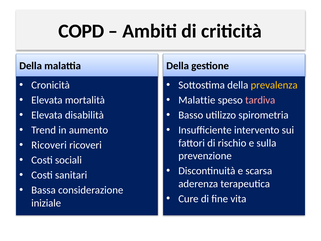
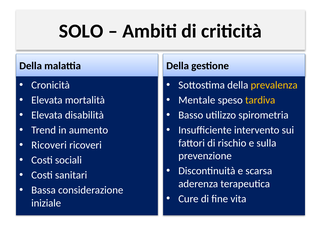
COPD: COPD -> SOLO (81, 31)
Malattie: Malattie -> Mentale (197, 100)
tardiva colour: pink -> yellow (260, 100)
